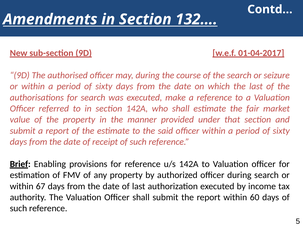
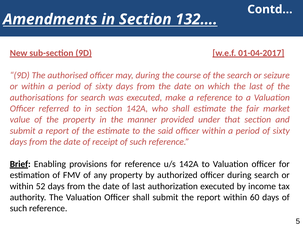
67: 67 -> 52 (41, 186)
